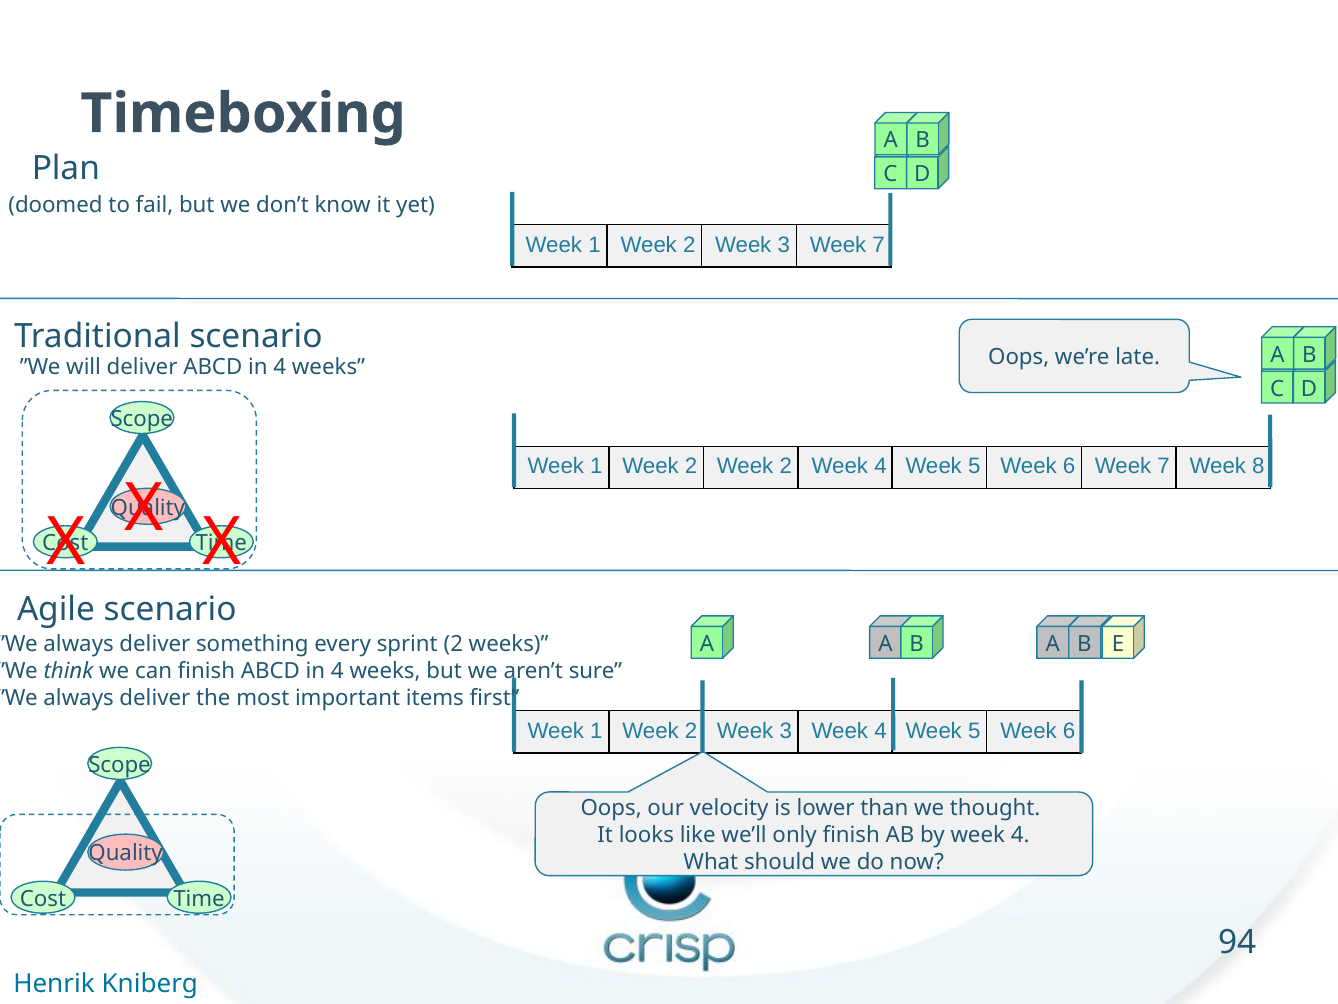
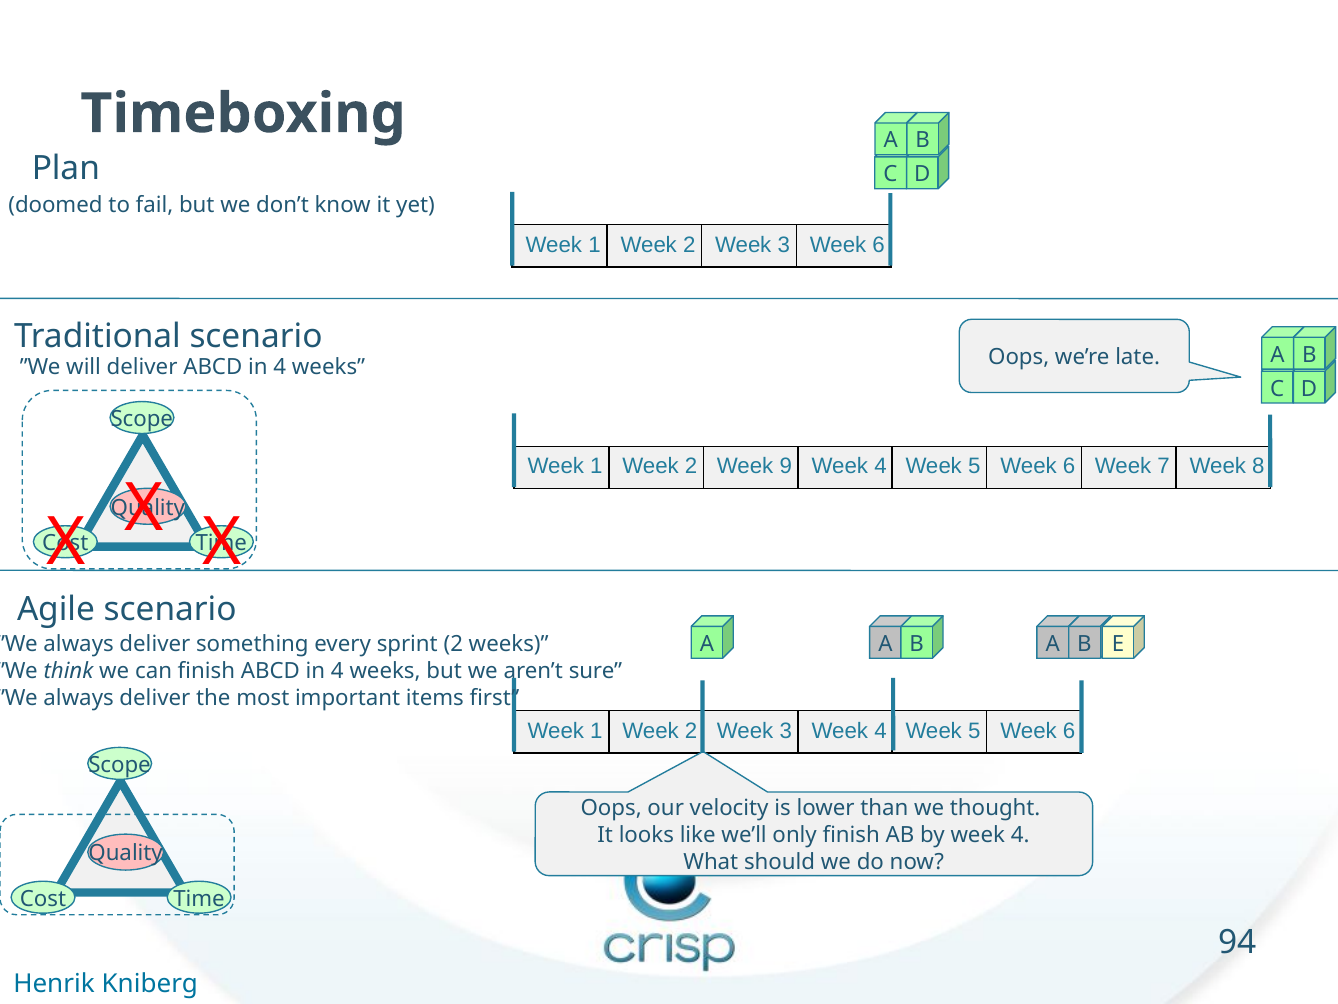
3 Week 7: 7 -> 6 (879, 245)
2 Week 2: 2 -> 9 (786, 466)
